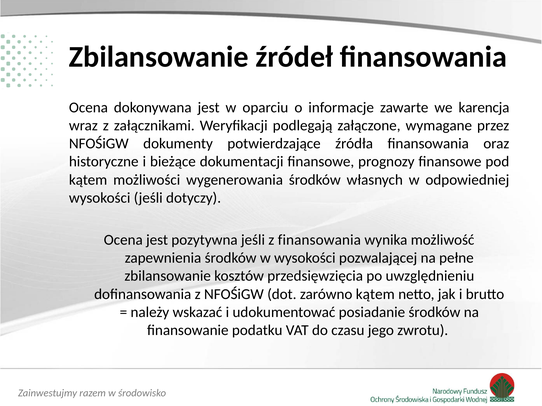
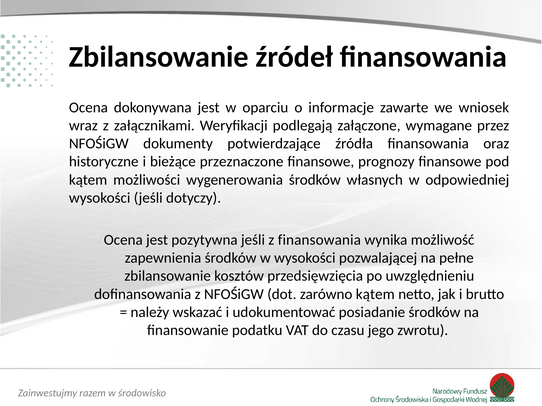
karencja: karencja -> wniosek (484, 108)
dokumentacji: dokumentacji -> przeznaczone (242, 162)
